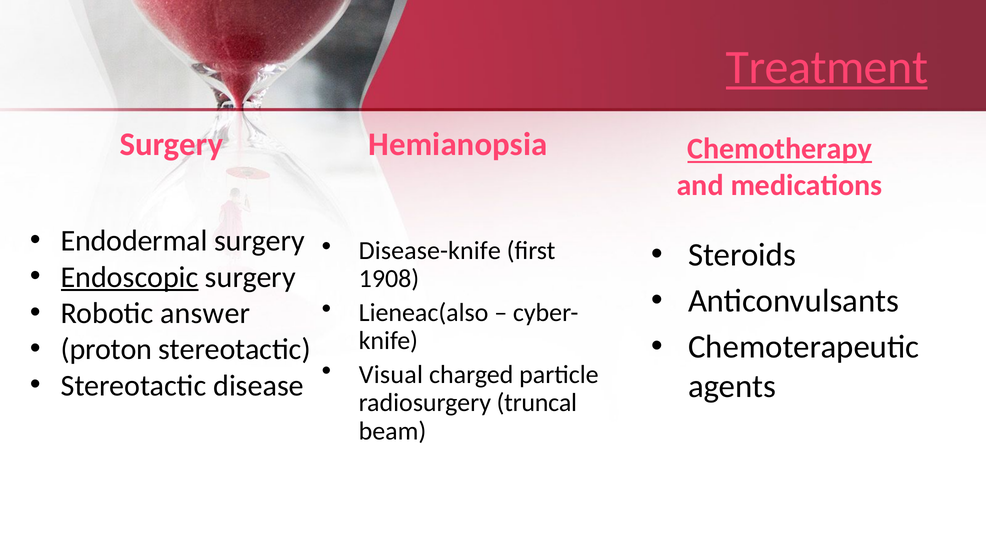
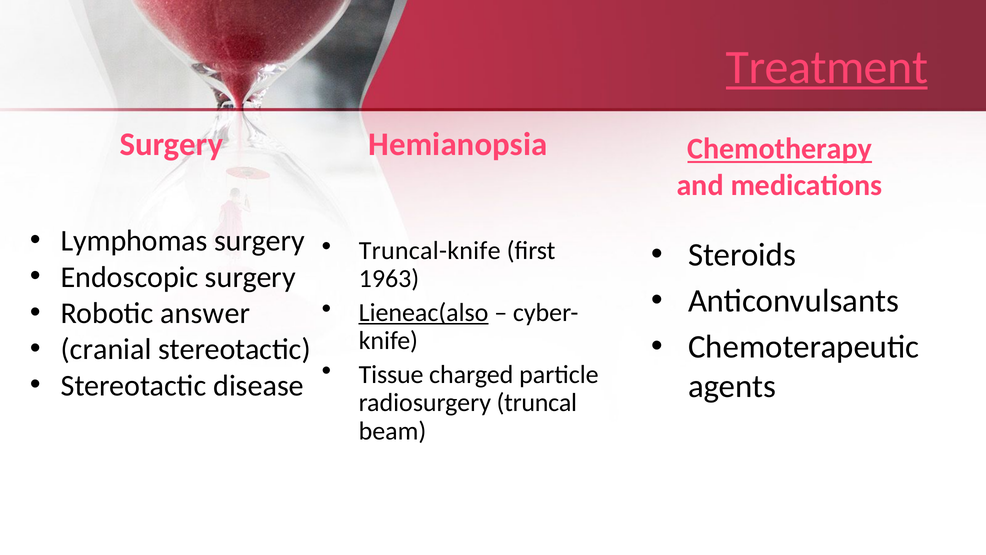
Endodermal: Endodermal -> Lymphomas (134, 241)
Disease-knife: Disease-knife -> Truncal-knife (430, 250)
Endoscopic underline: present -> none (130, 277)
1908: 1908 -> 1963 (389, 278)
Lieneac(also underline: none -> present (424, 312)
proton: proton -> cranial (106, 349)
Visual: Visual -> Tissue (391, 374)
